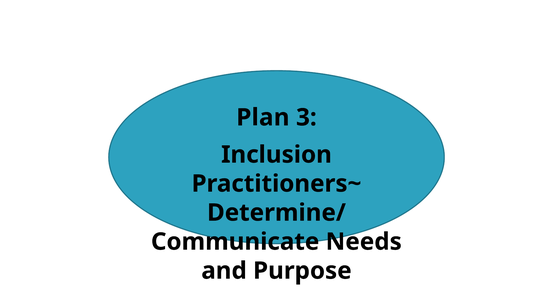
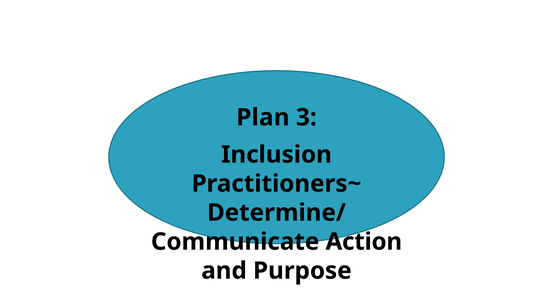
Needs: Needs -> Action (364, 242)
